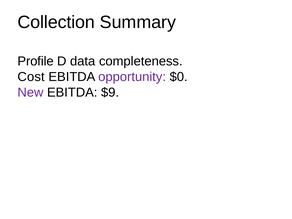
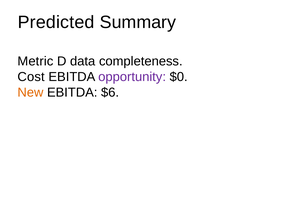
Collection: Collection -> Predicted (56, 22)
Profile: Profile -> Metric (35, 61)
New colour: purple -> orange (30, 92)
$9: $9 -> $6 (110, 92)
